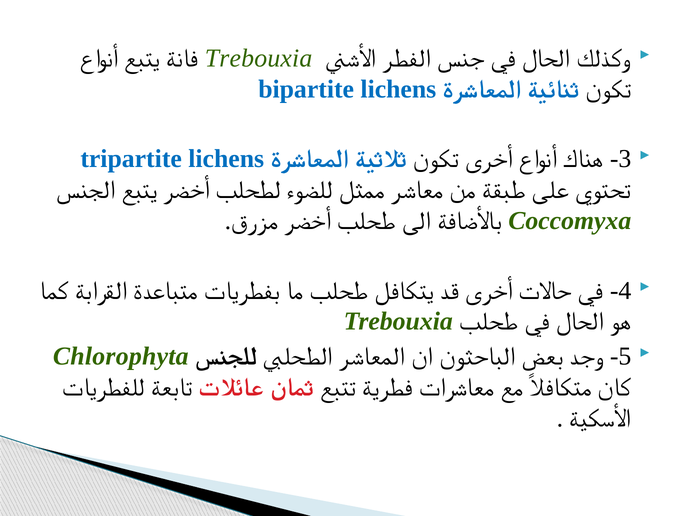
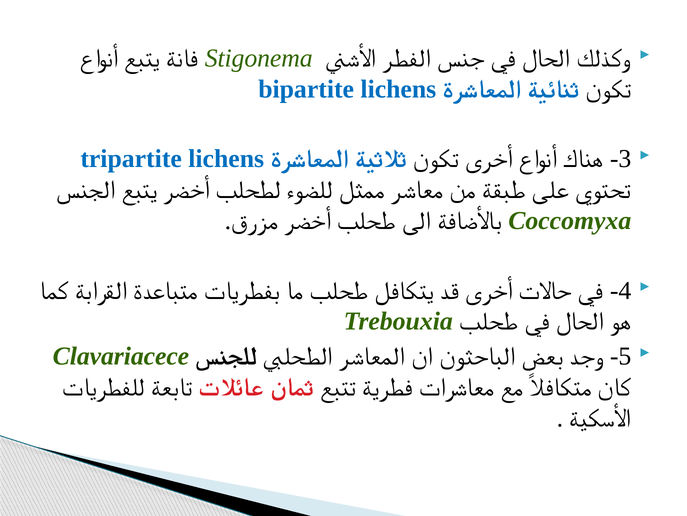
Trebouxia: Trebouxia -> Stigonema (259, 58)
Chlorophyta: Chlorophyta -> Clavariacece (121, 356)
